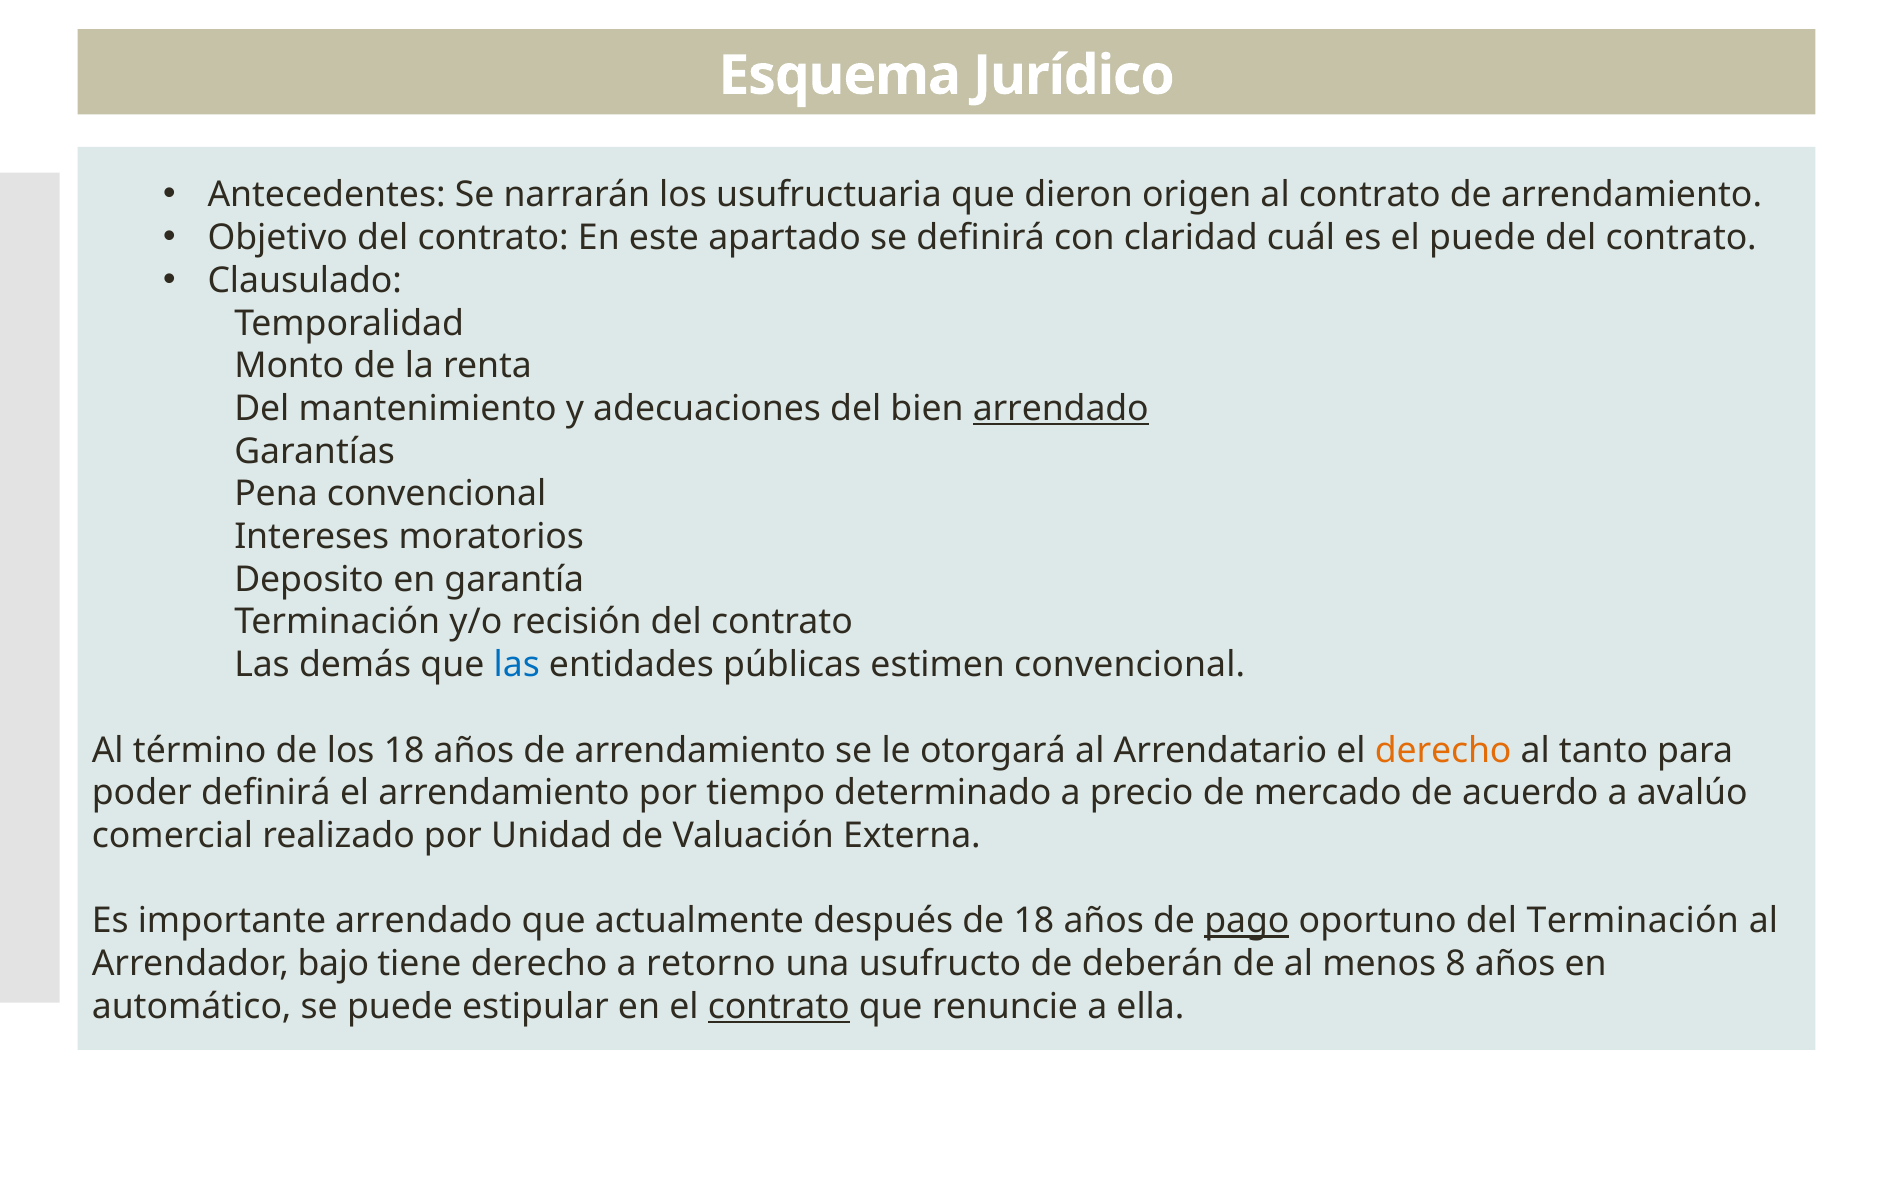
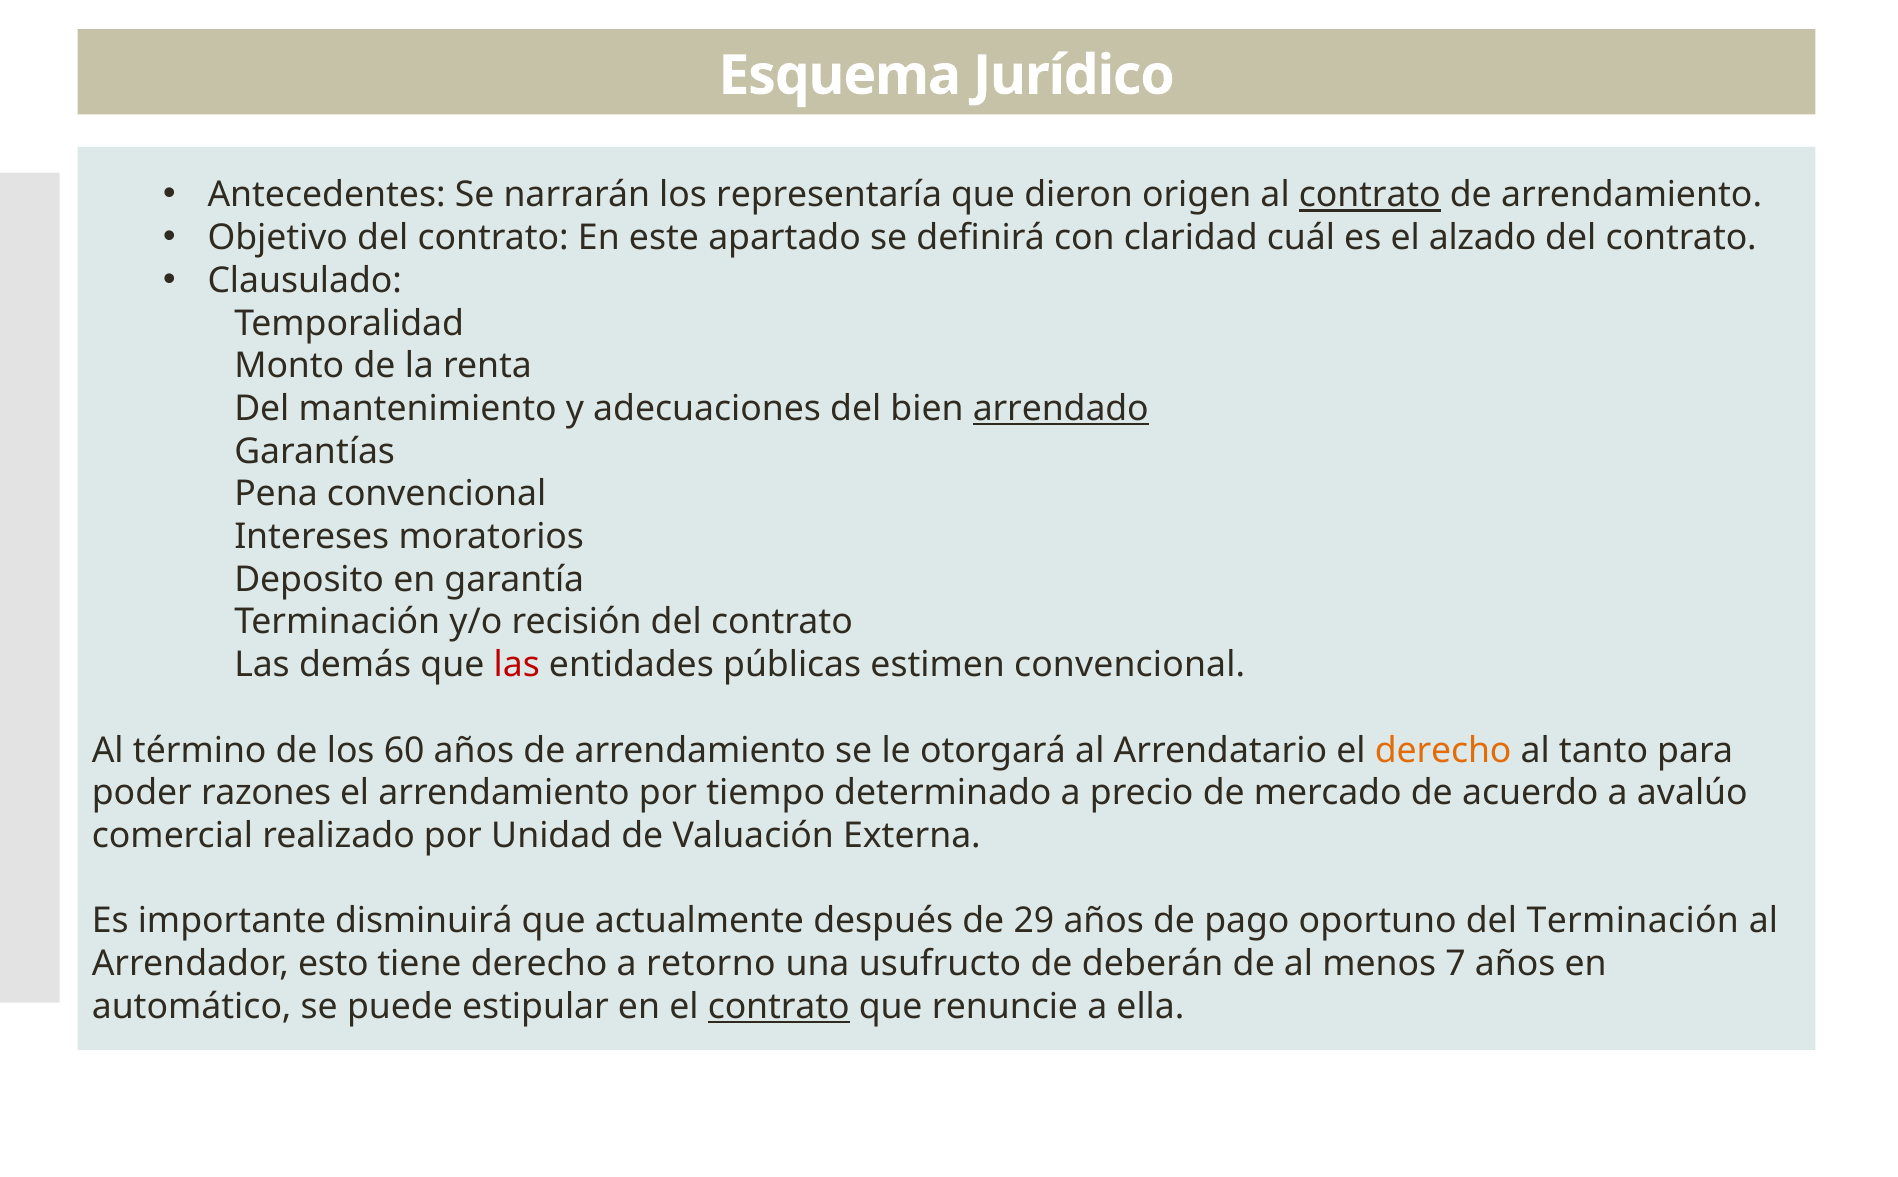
usufructuaria: usufructuaria -> representaría (829, 195)
contrato underline: none -> present (1370, 195)
el puede: puede -> alzado (1483, 238)
las colour: blue -> red (517, 665)
los 18: 18 -> 60 (404, 750)
poder definirá: definirá -> razones (266, 793)
importante arrendado: arrendado -> disminuirá (424, 921)
de 18: 18 -> 29 (1034, 921)
pago underline: present -> none (1247, 921)
bajo: bajo -> esto (333, 964)
8: 8 -> 7 (1456, 964)
